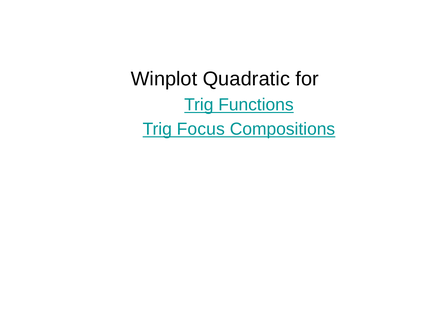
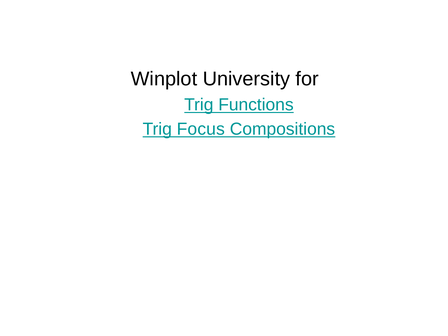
Quadratic: Quadratic -> University (246, 79)
